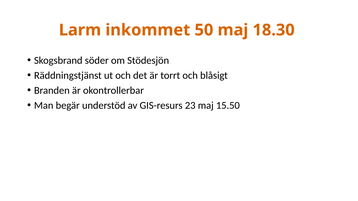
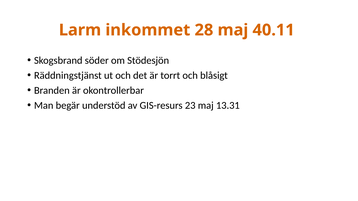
50: 50 -> 28 (204, 30)
18.30: 18.30 -> 40.11 (274, 30)
15.50: 15.50 -> 13.31 (228, 106)
